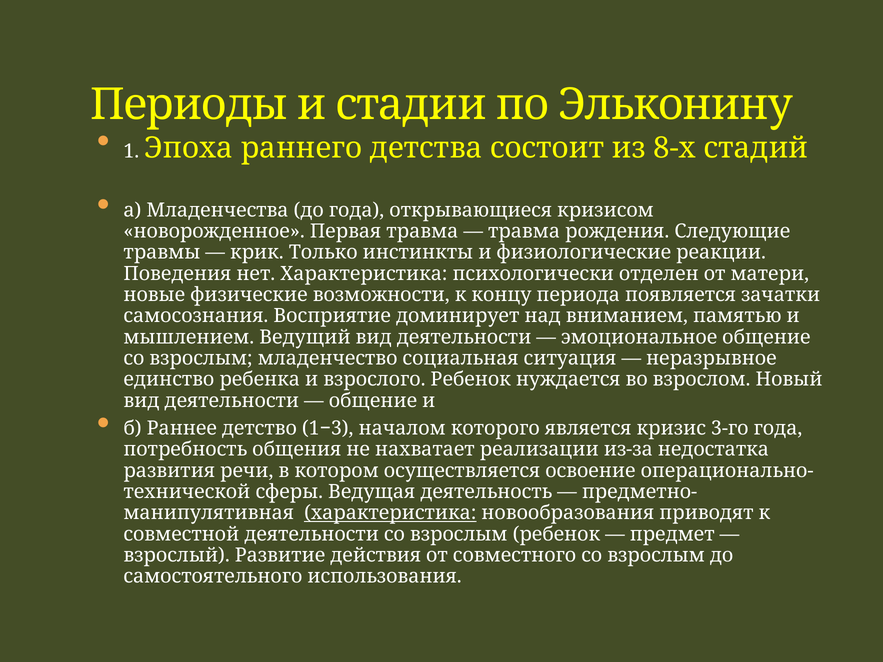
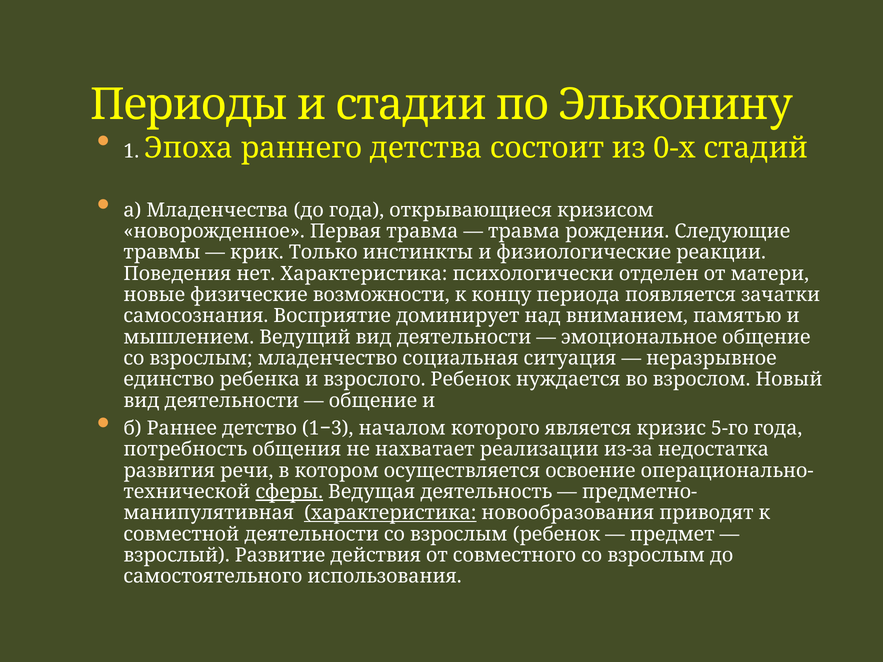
8-х: 8-х -> 0-х (675, 148)
3-го: 3-го -> 5-го (730, 428)
сферы underline: none -> present (289, 492)
